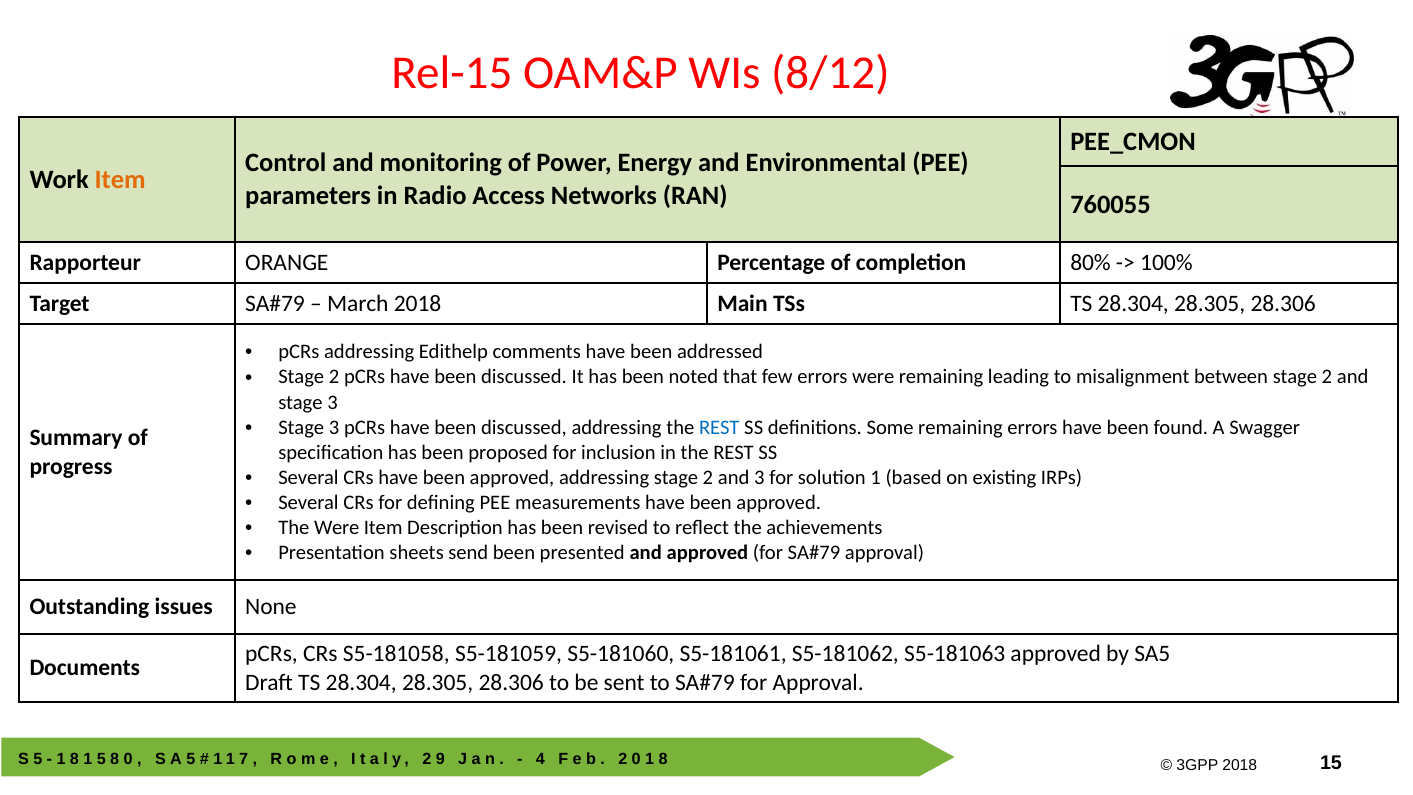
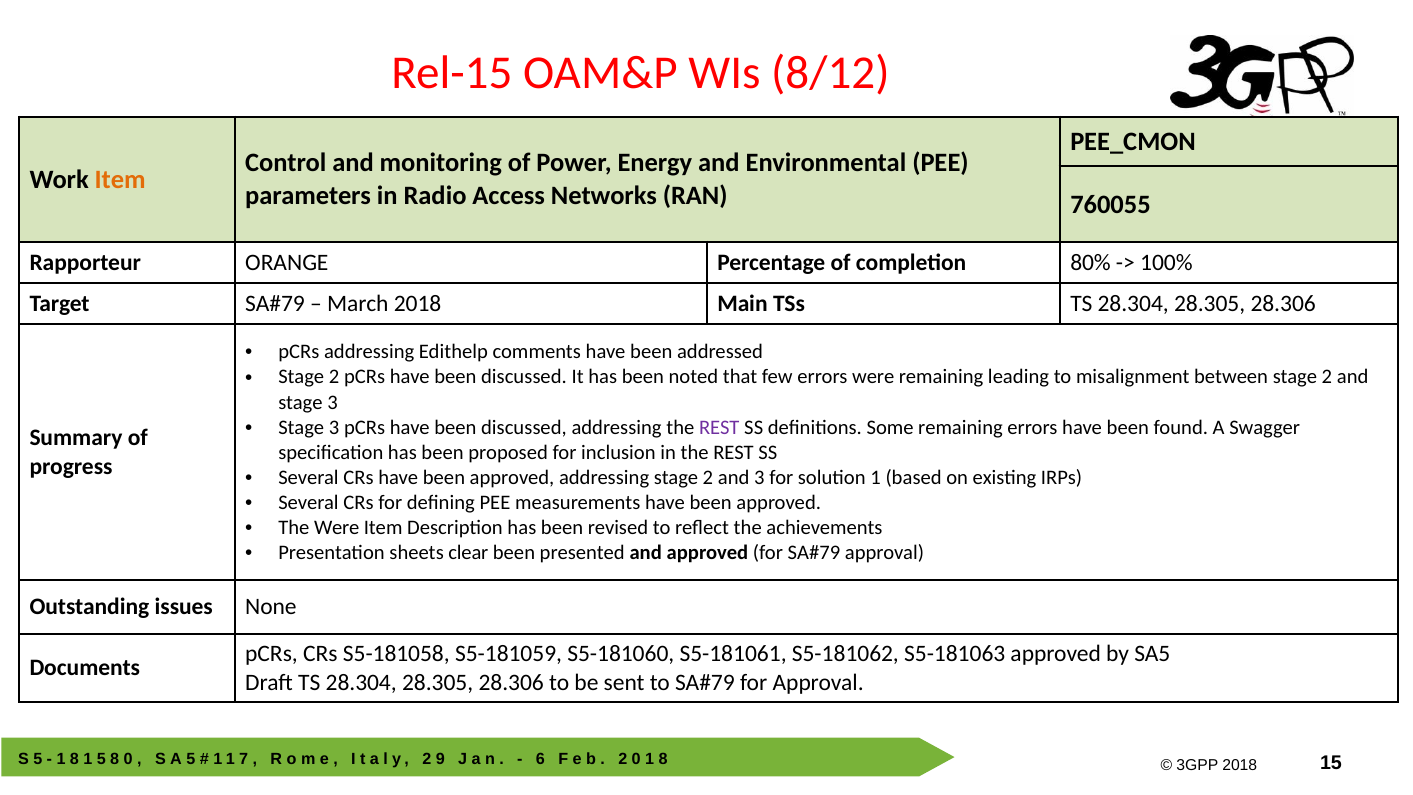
REST colour: blue -> purple (719, 427)
send: send -> clear (468, 553)
4: 4 -> 6 (540, 759)
